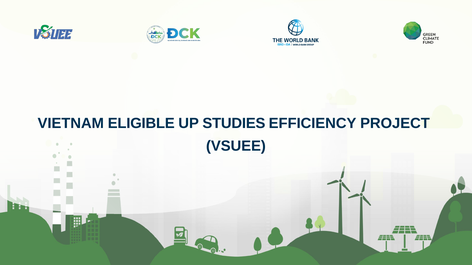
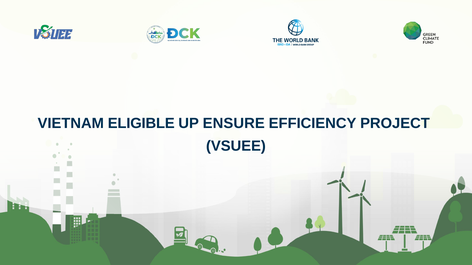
STUDIES: STUDIES -> ENSURE (234, 124)
